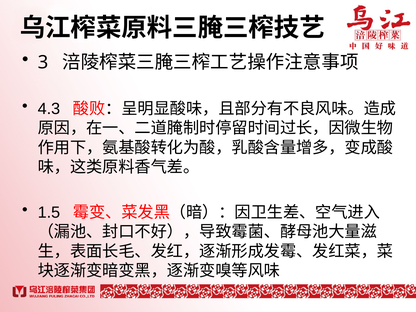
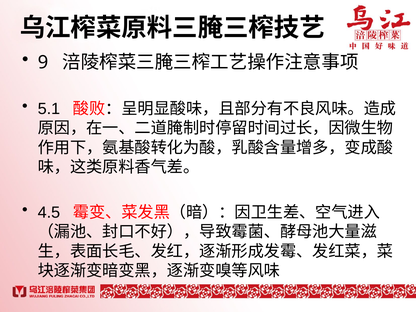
3: 3 -> 9 (43, 62)
4.3: 4.3 -> 5.1 (49, 109)
1.5: 1.5 -> 4.5 (49, 212)
